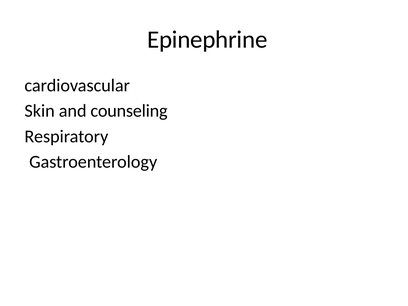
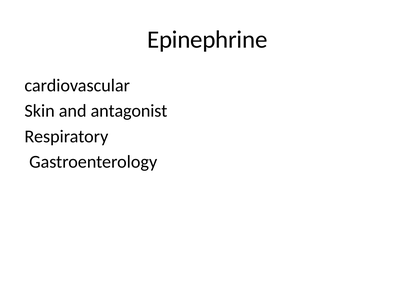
counseling: counseling -> antagonist (129, 111)
